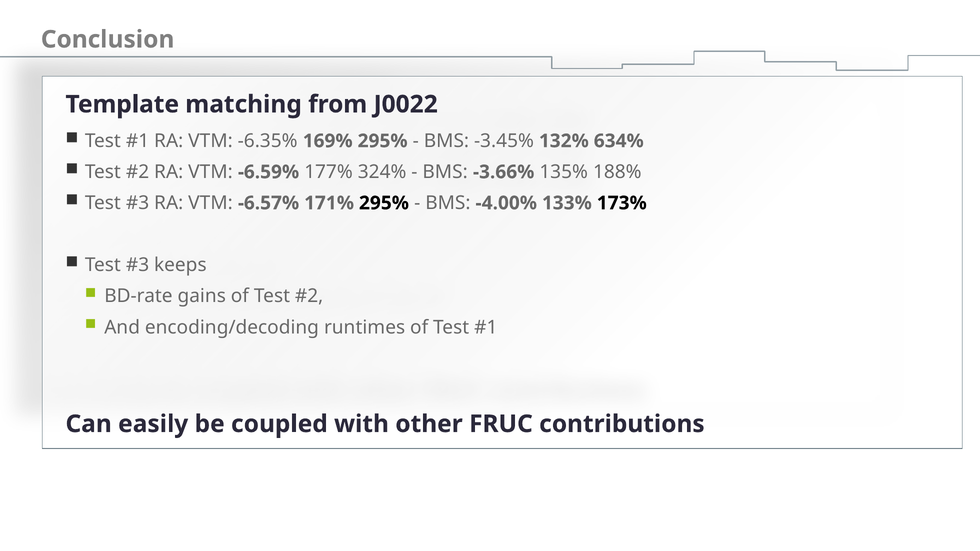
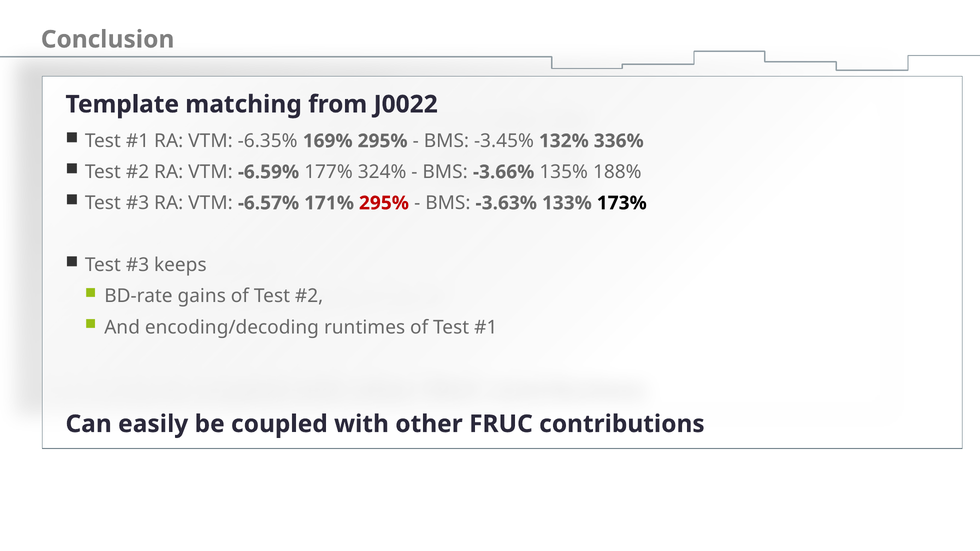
634%: 634% -> 336% (619, 141)
295% colour: black -> red (384, 203)
-4.00%: -4.00% -> -3.63% (506, 203)
